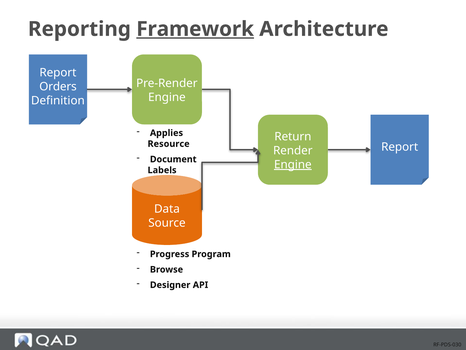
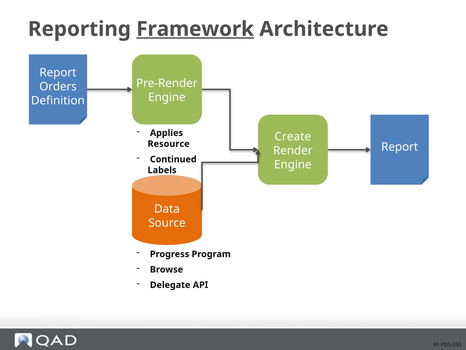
Return: Return -> Create (293, 136)
Document: Document -> Continued (173, 159)
Engine underline: present -> none (293, 164)
Designer: Designer -> Delegate (170, 285)
